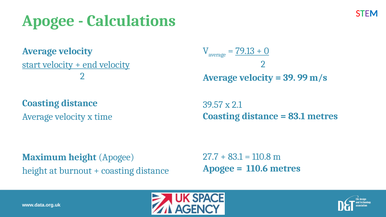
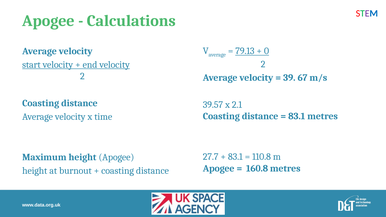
99: 99 -> 67 (303, 78)
110.6: 110.6 -> 160.8 (257, 168)
